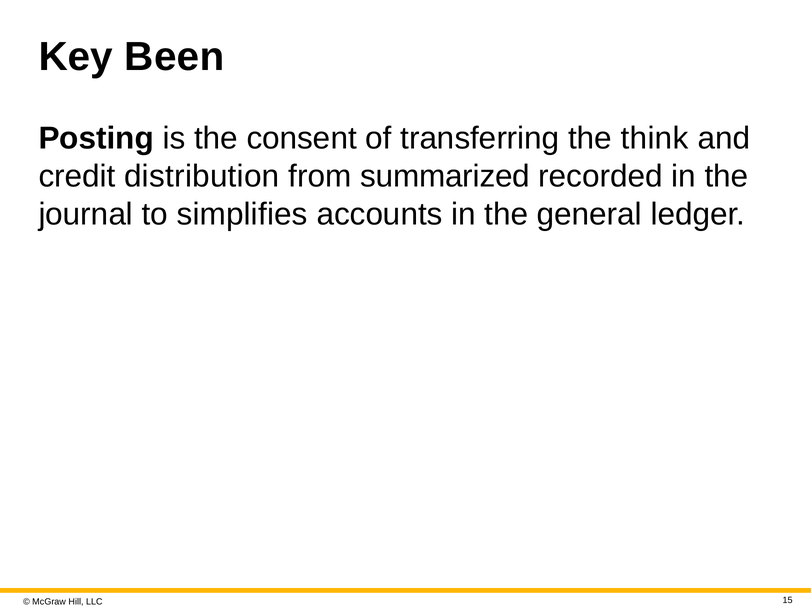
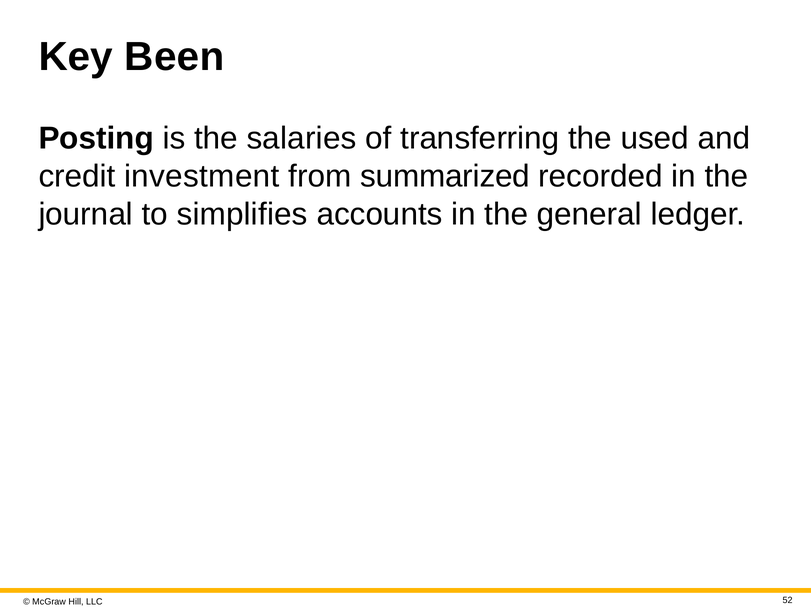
consent: consent -> salaries (302, 138)
think: think -> used (655, 138)
distribution: distribution -> investment (202, 176)
15: 15 -> 52 (788, 600)
